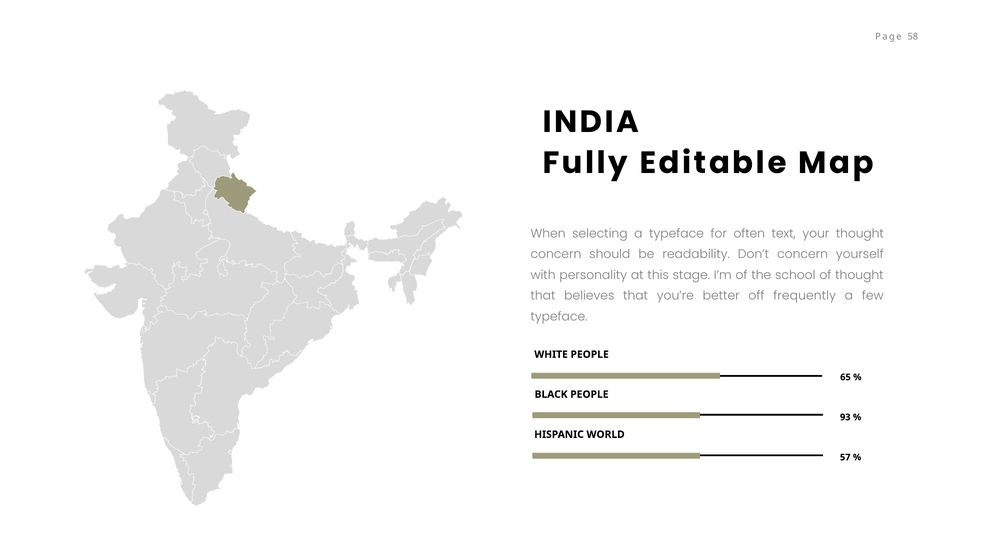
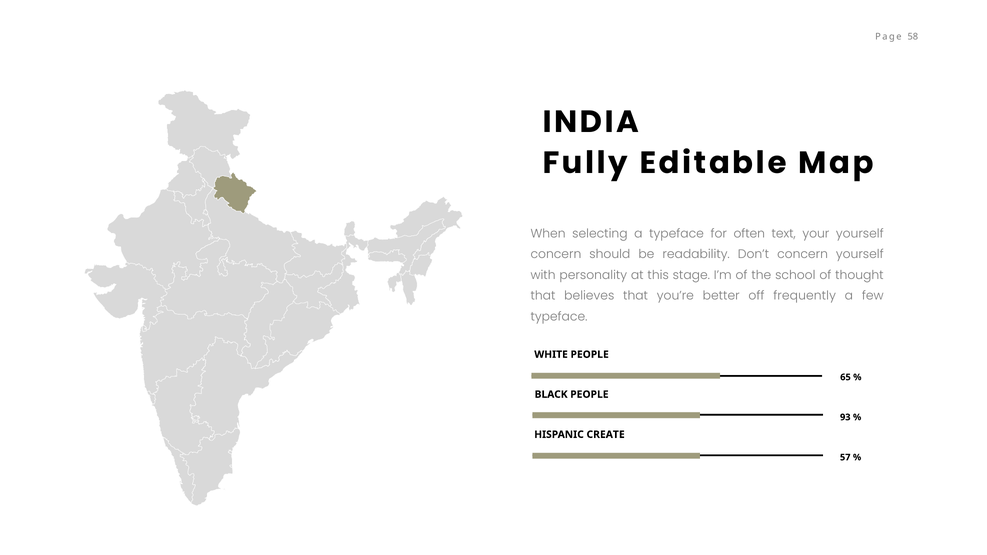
your thought: thought -> yourself (860, 234)
WORLD: WORLD -> CREATE (606, 435)
